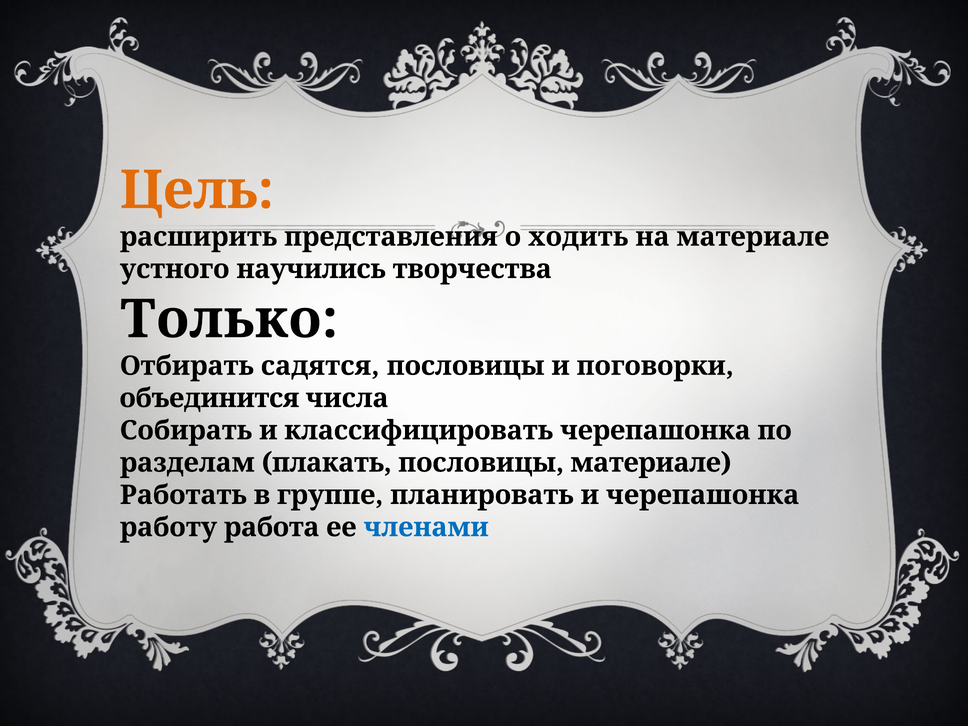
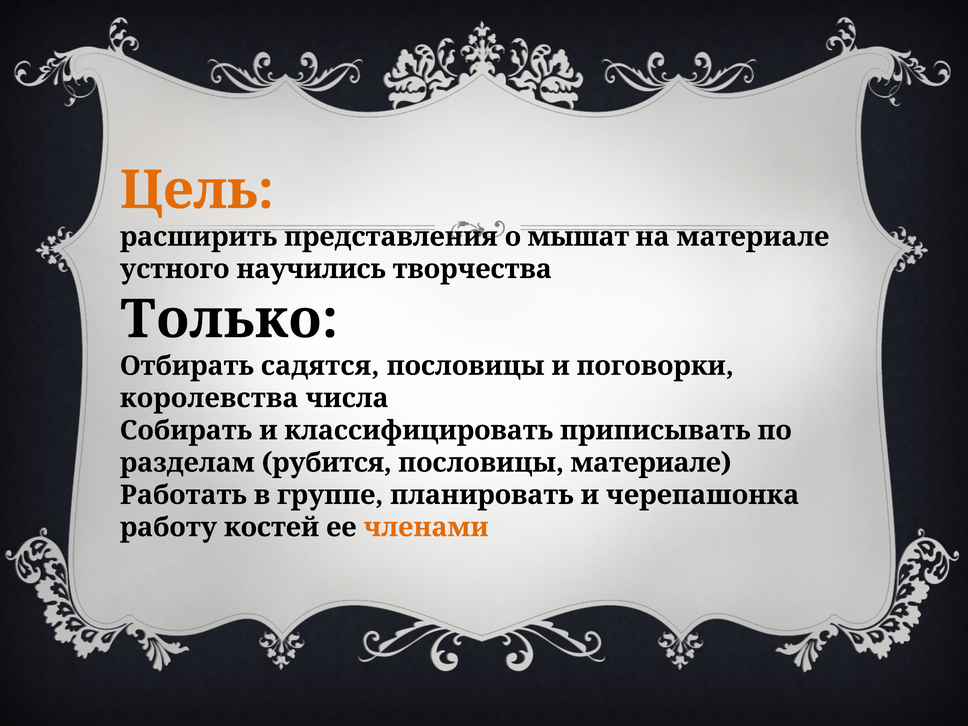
ходить: ходить -> мышат (578, 237)
объединится: объединится -> королевства (209, 398)
классифицировать черепашонка: черепашонка -> приписывать (655, 430)
плакать: плакать -> рубится (327, 463)
работа: работа -> костей (272, 527)
членами colour: blue -> orange (426, 527)
